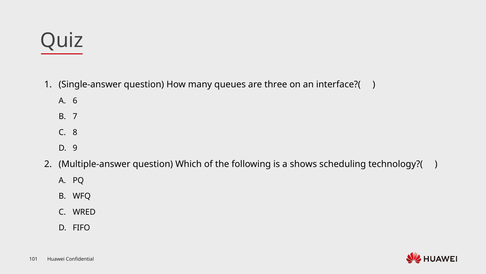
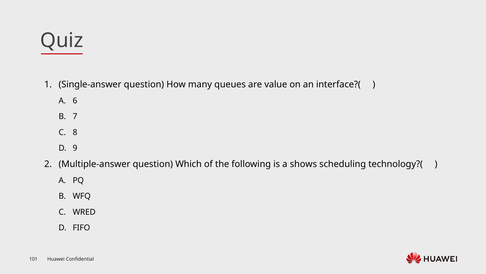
three: three -> value (276, 84)
